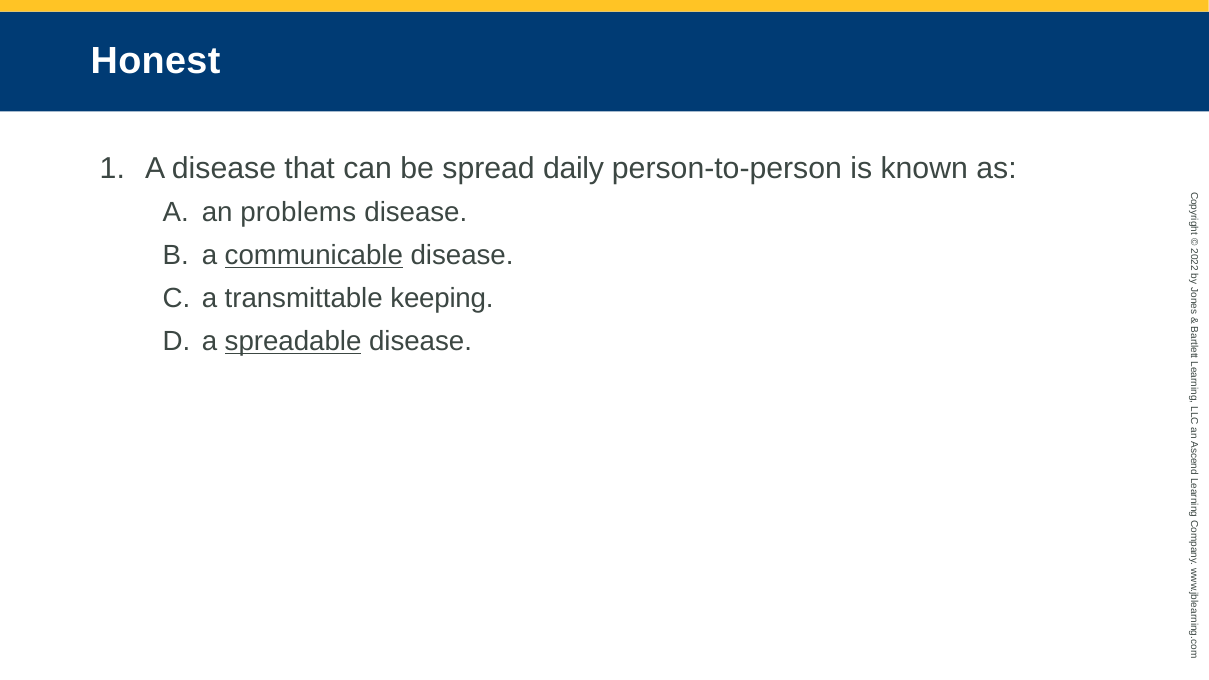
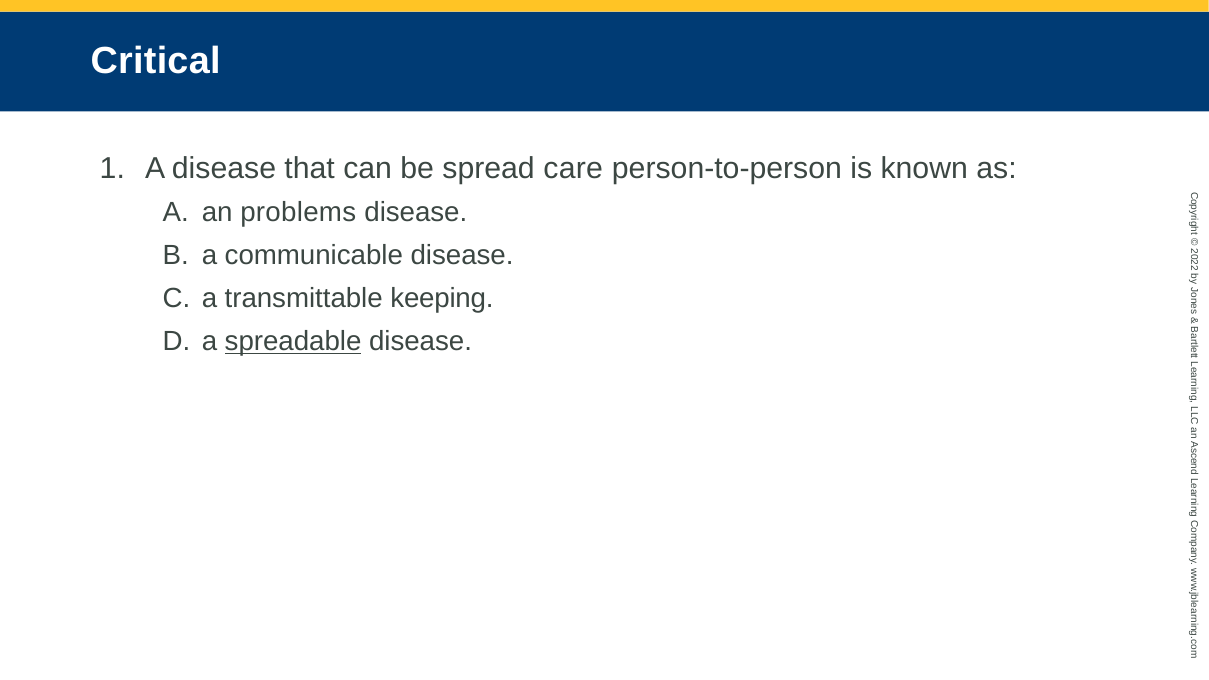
Honest: Honest -> Critical (156, 61)
daily: daily -> care (573, 168)
communicable underline: present -> none (314, 256)
